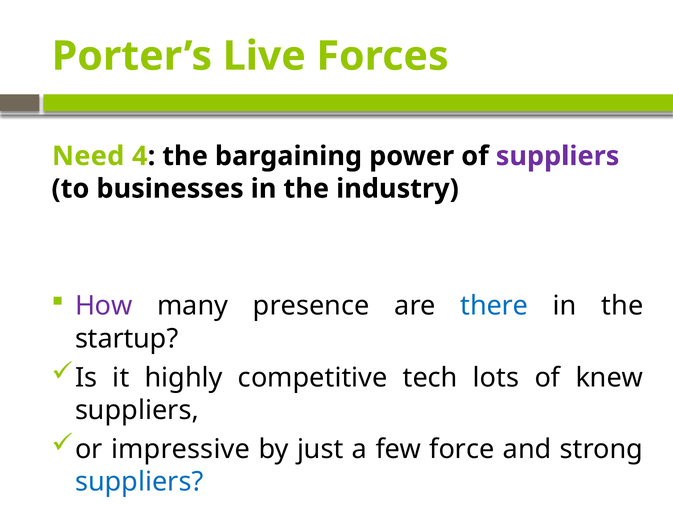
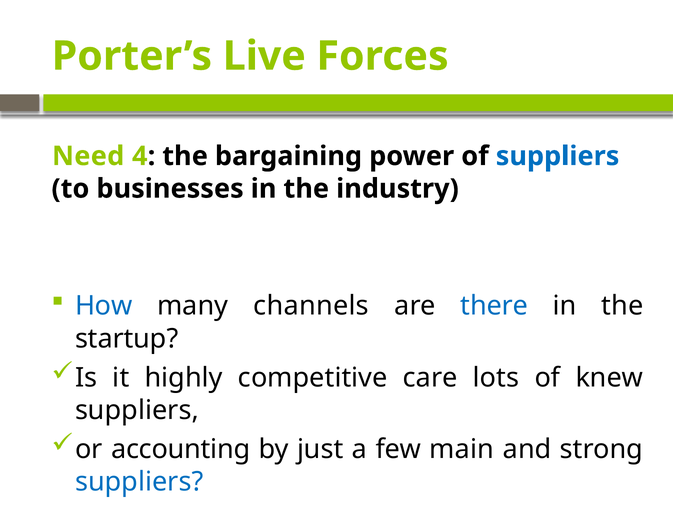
suppliers colour: purple -> blue (558, 156)
How colour: purple -> blue (104, 306)
presence: presence -> channels (311, 306)
tech: tech -> care (430, 377)
impressive: impressive -> accounting (181, 449)
force: force -> main (462, 449)
